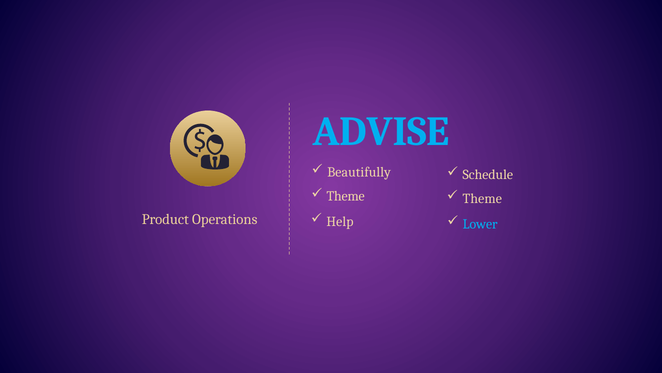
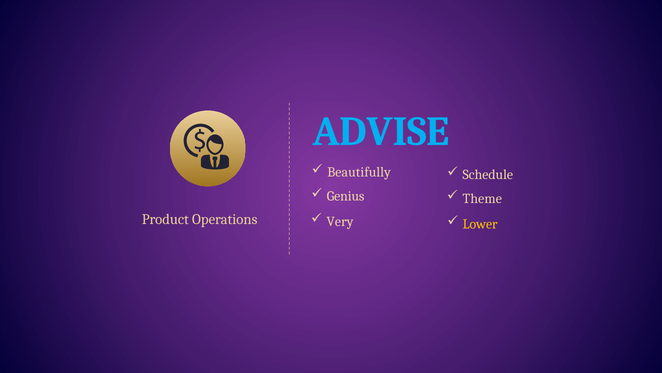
Theme: Theme -> Genius (346, 196)
Help: Help -> Very (340, 221)
Lower colour: light blue -> yellow (480, 224)
